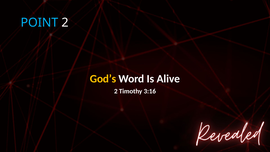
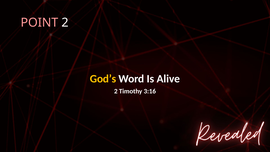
POINT colour: light blue -> pink (39, 23)
